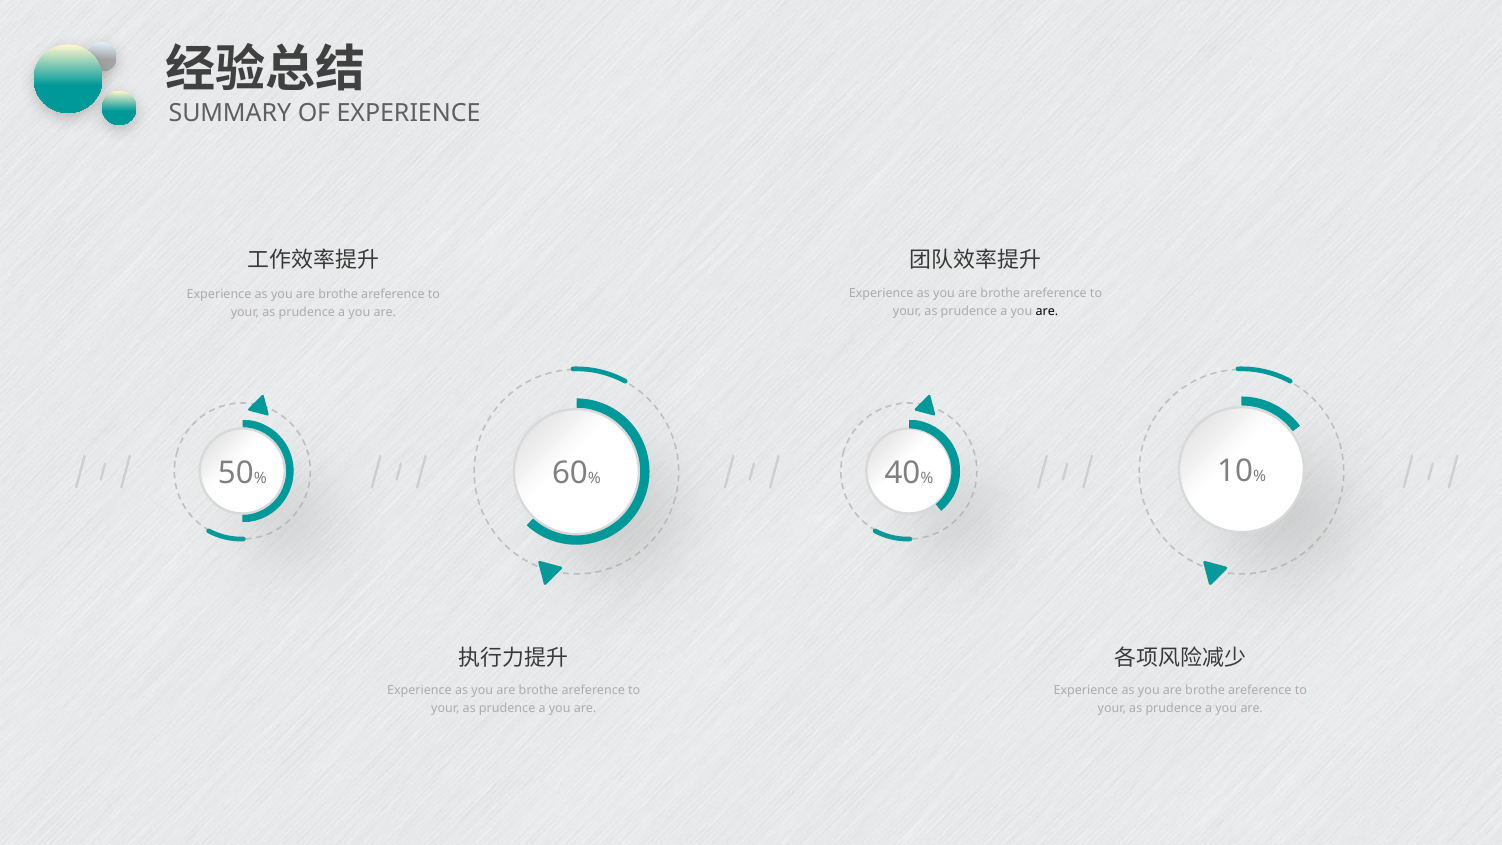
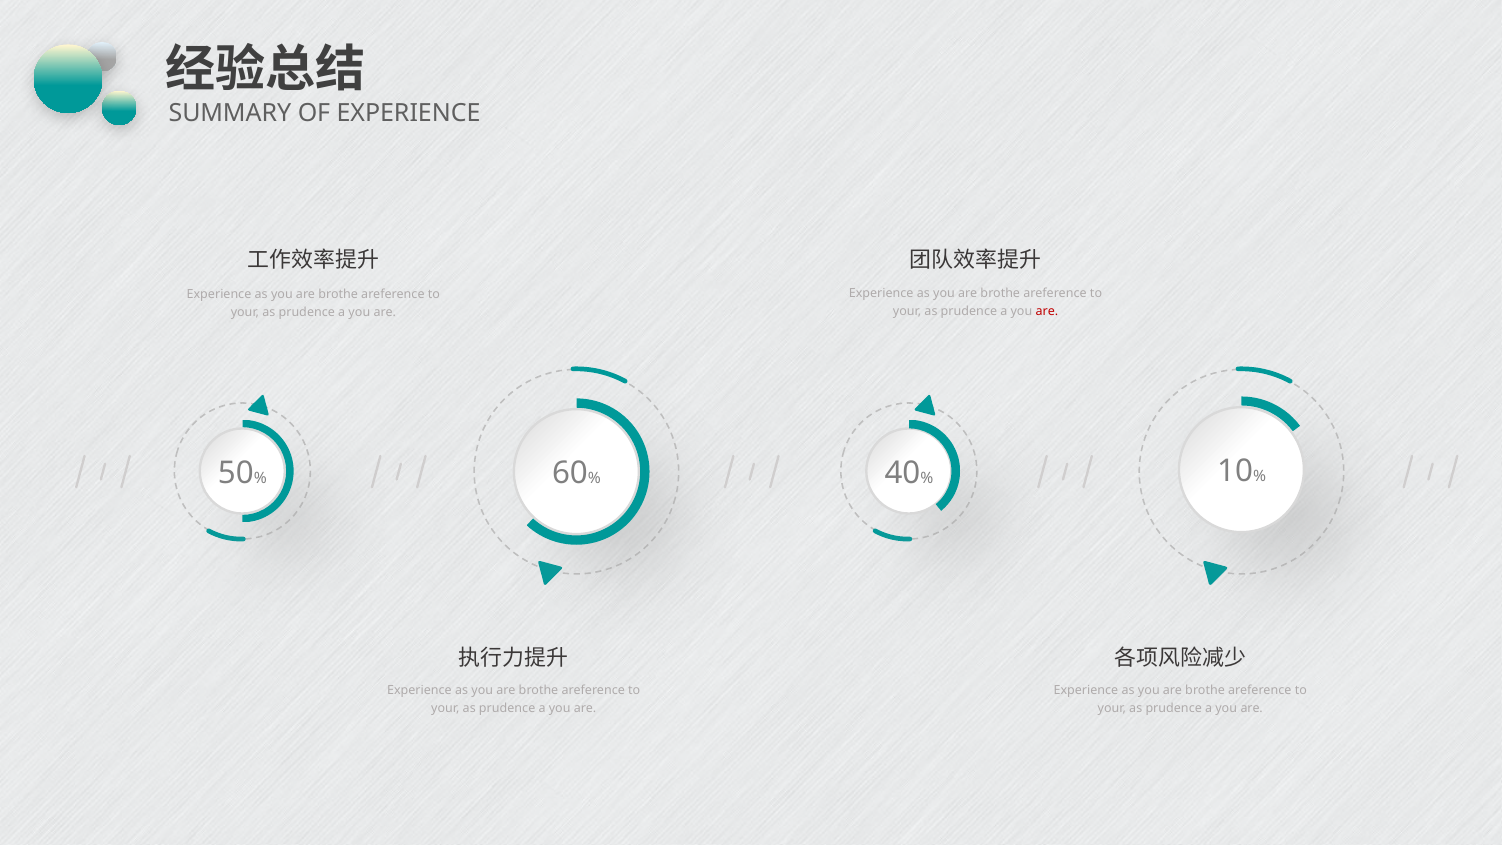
are colour: black -> red (1047, 311)
